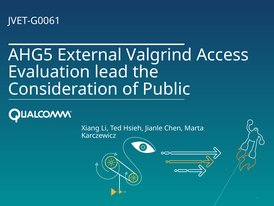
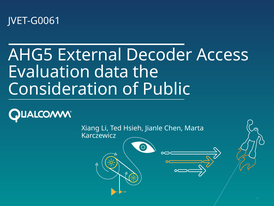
Valgrind: Valgrind -> Decoder (159, 55)
lead: lead -> data (111, 72)
